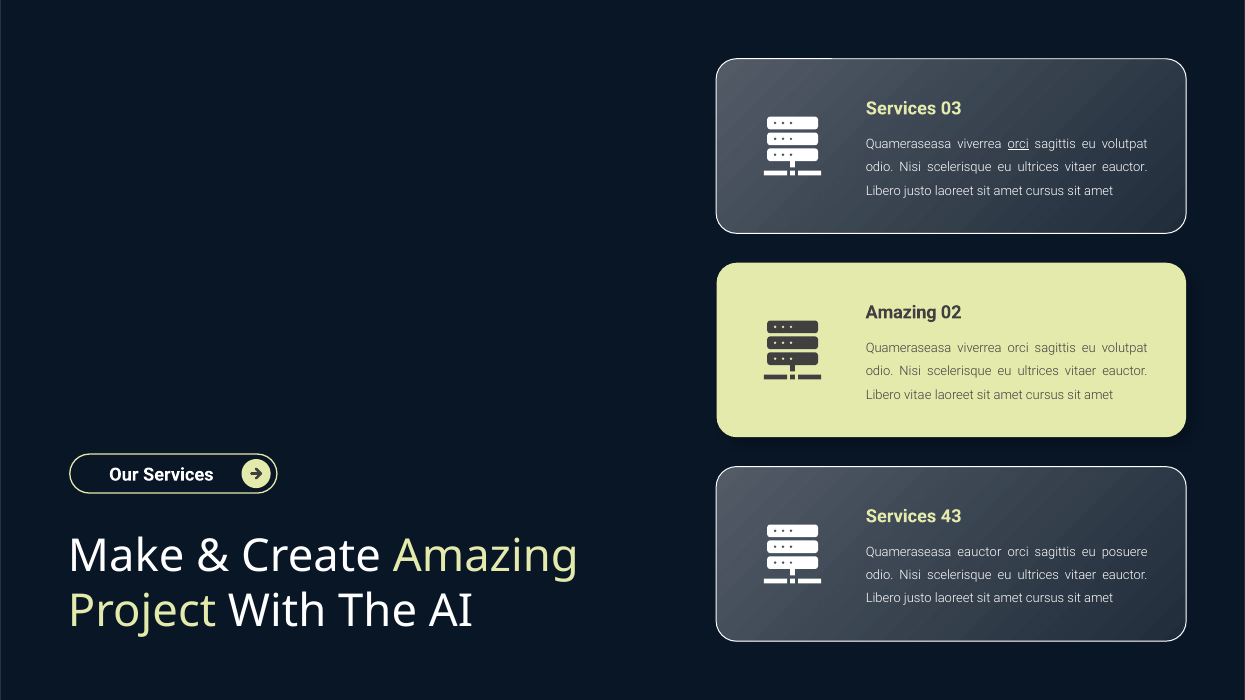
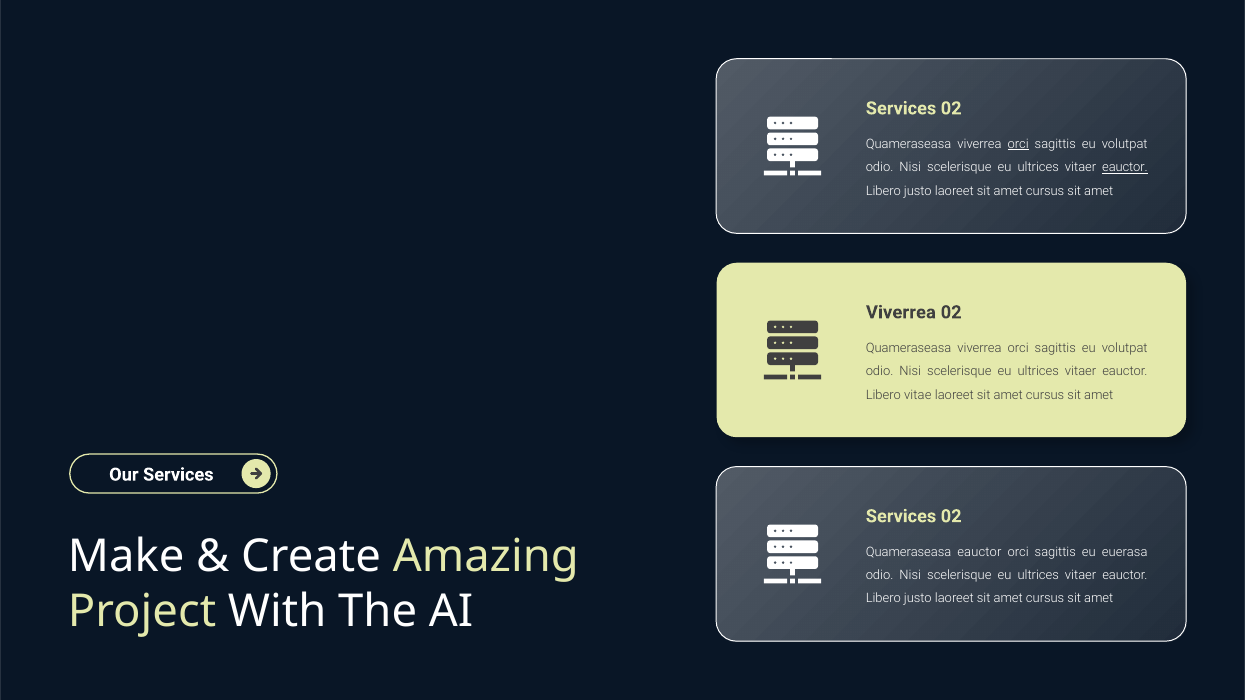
03: 03 -> 02 (951, 108)
eauctor underline: none -> present (1125, 168)
Amazing: Amazing -> Viverrea (901, 312)
43: 43 -> 02 (951, 516)
posuere: posuere -> euerasa (1125, 552)
